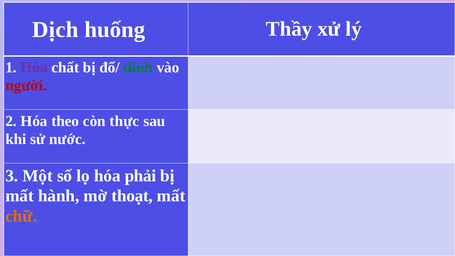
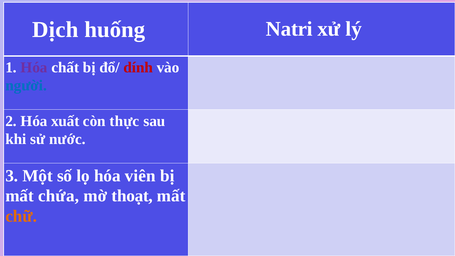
Thầy: Thầy -> Natri (289, 29)
dính colour: green -> red (138, 67)
người colour: red -> blue (26, 85)
theo: theo -> xuất (65, 121)
phải: phải -> viên (140, 176)
hành: hành -> chứa (59, 196)
